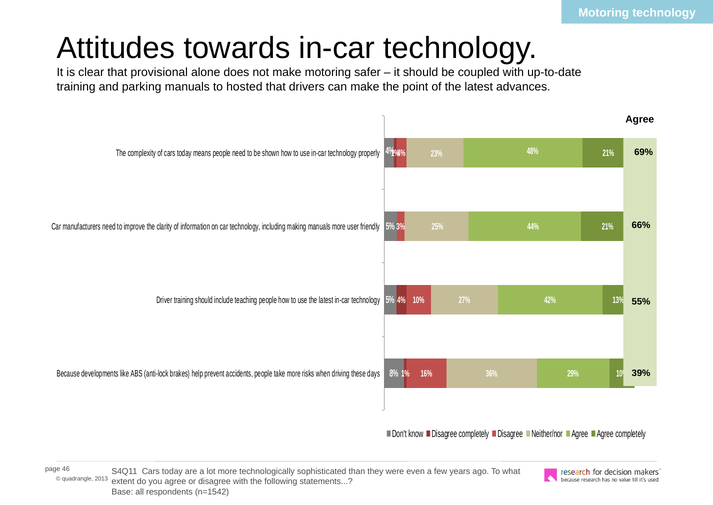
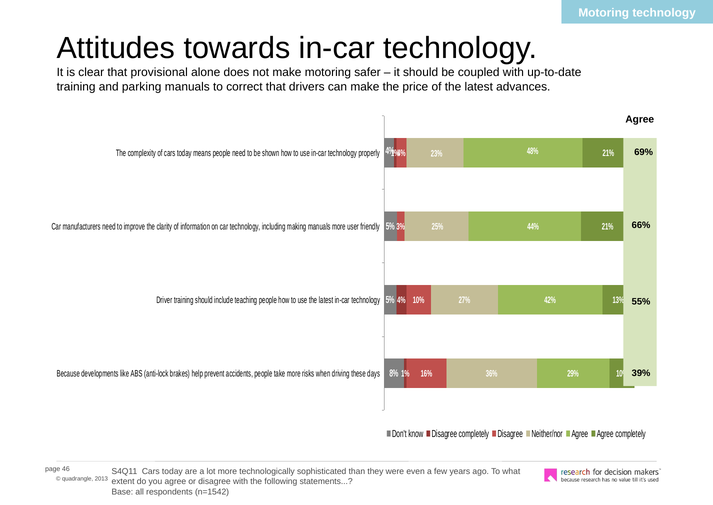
hosted: hosted -> correct (244, 87)
point: point -> price (415, 87)
